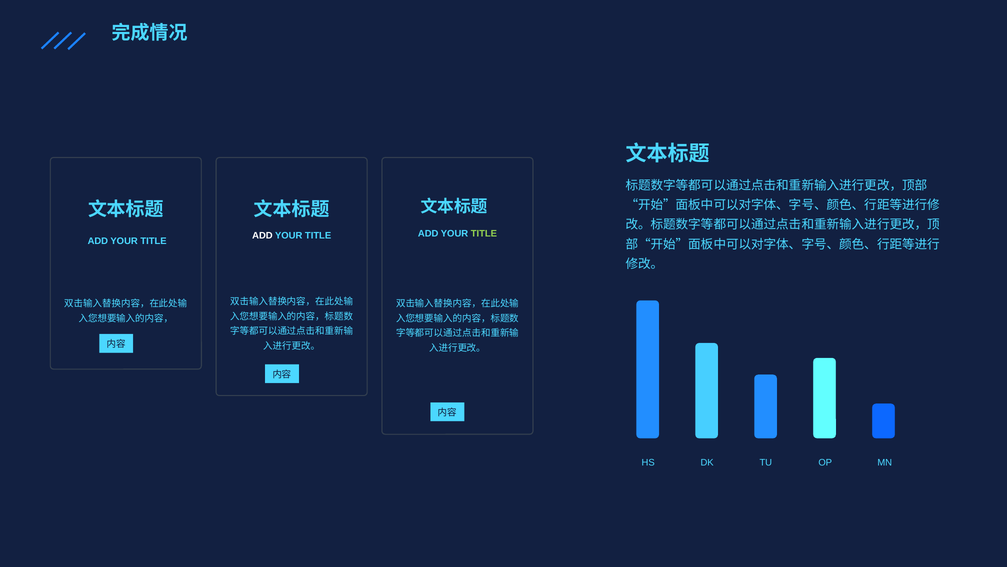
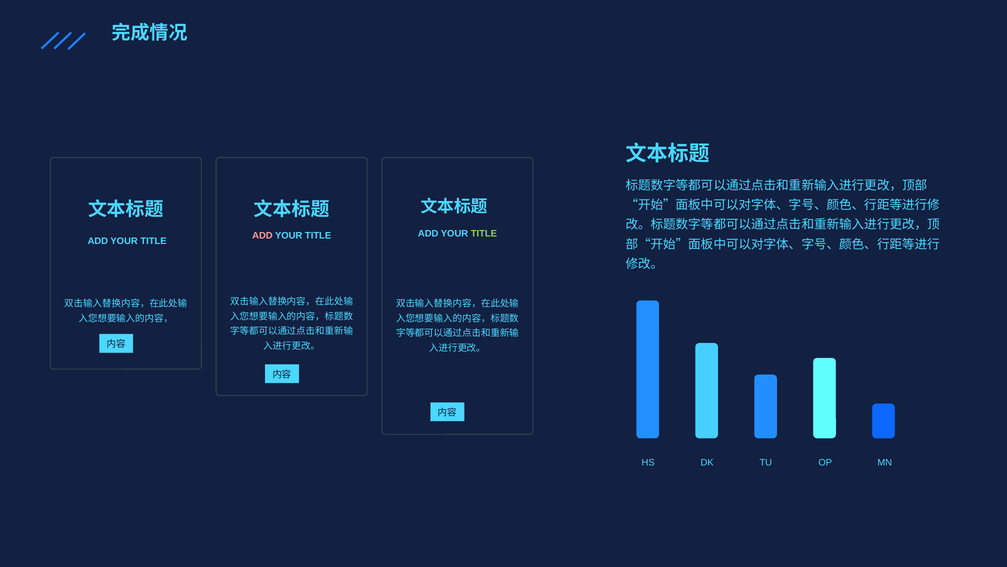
ADD colour: white -> pink (262, 235)
